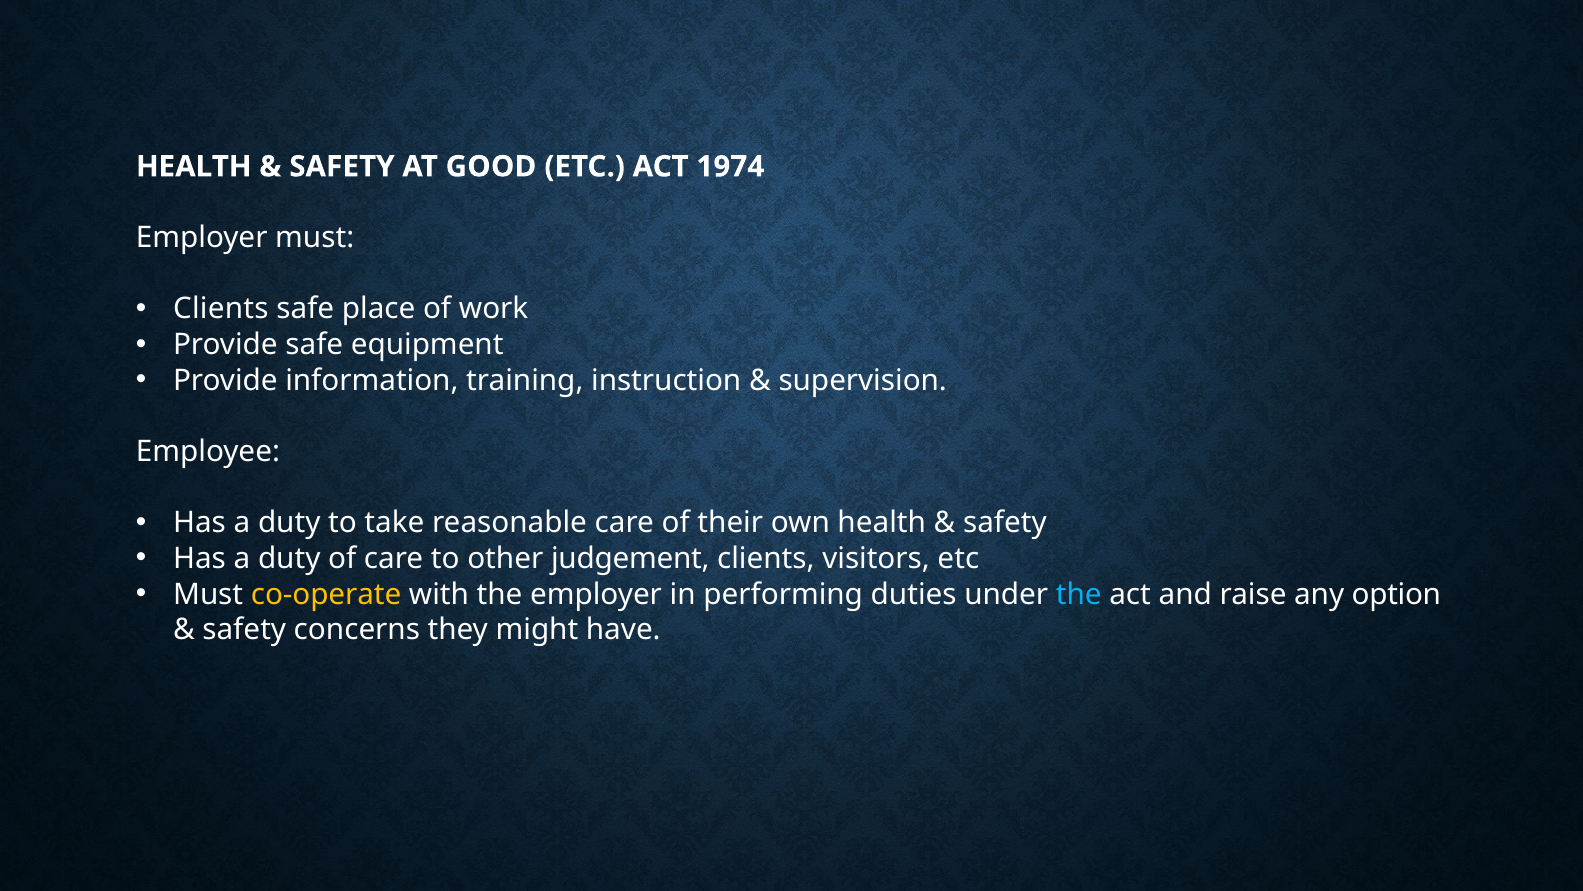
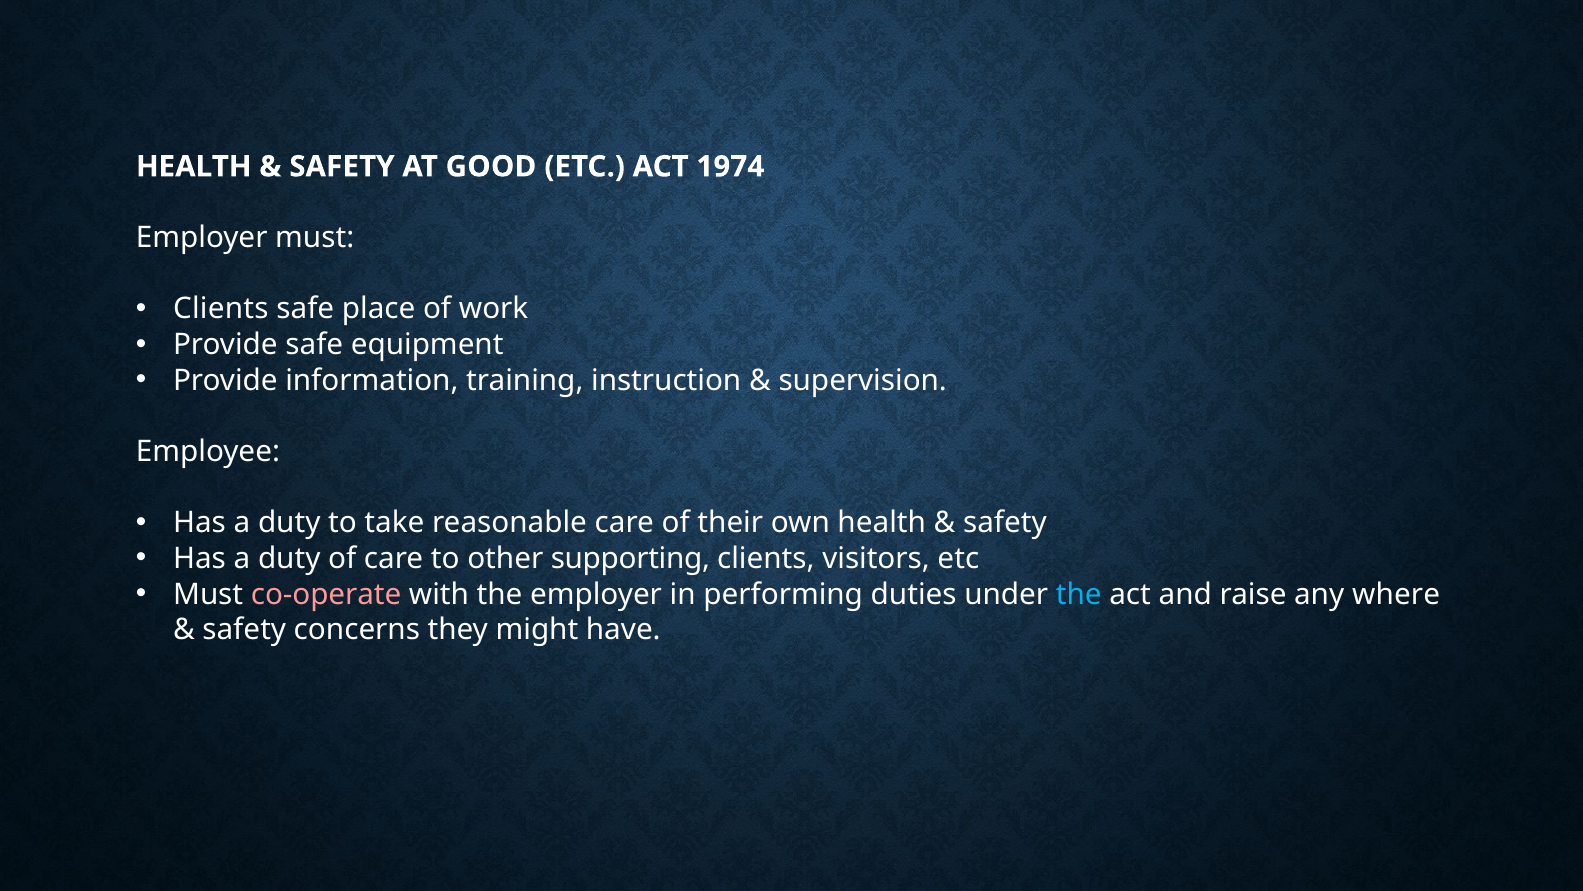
judgement: judgement -> supporting (630, 558)
co-operate colour: yellow -> pink (326, 594)
option: option -> where (1396, 594)
